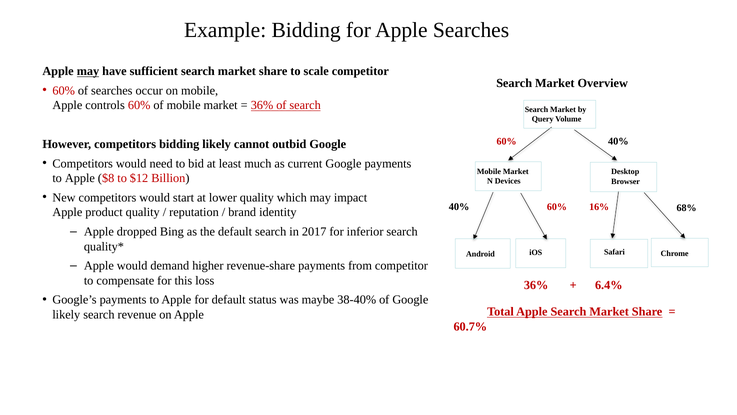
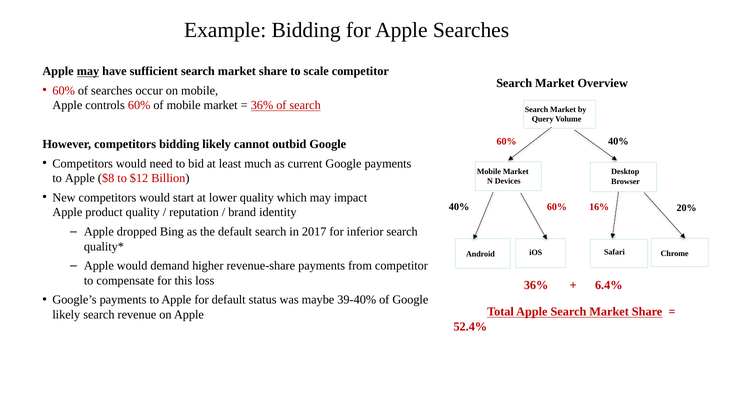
68%: 68% -> 20% (687, 208)
38-40%: 38-40% -> 39-40% (357, 300)
60.7%: 60.7% -> 52.4% (470, 326)
